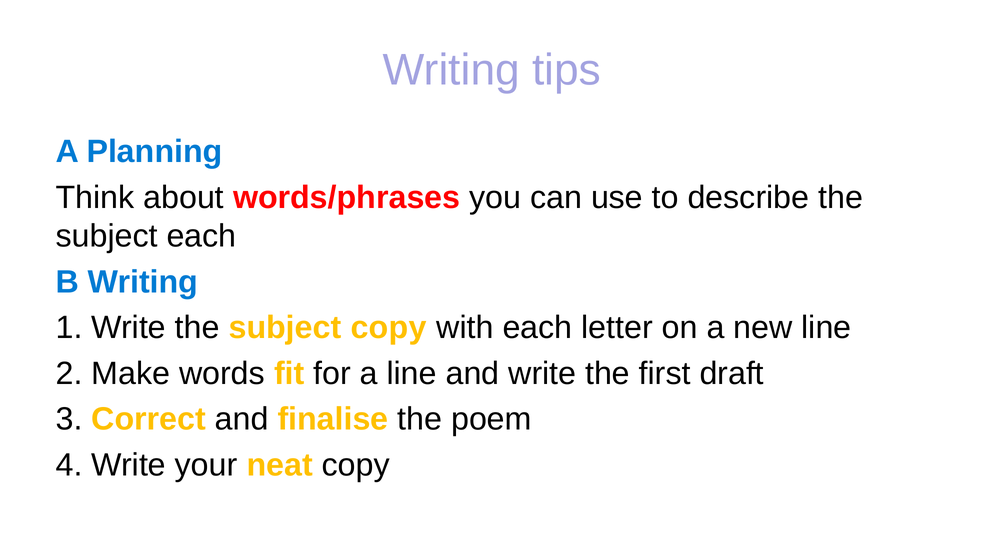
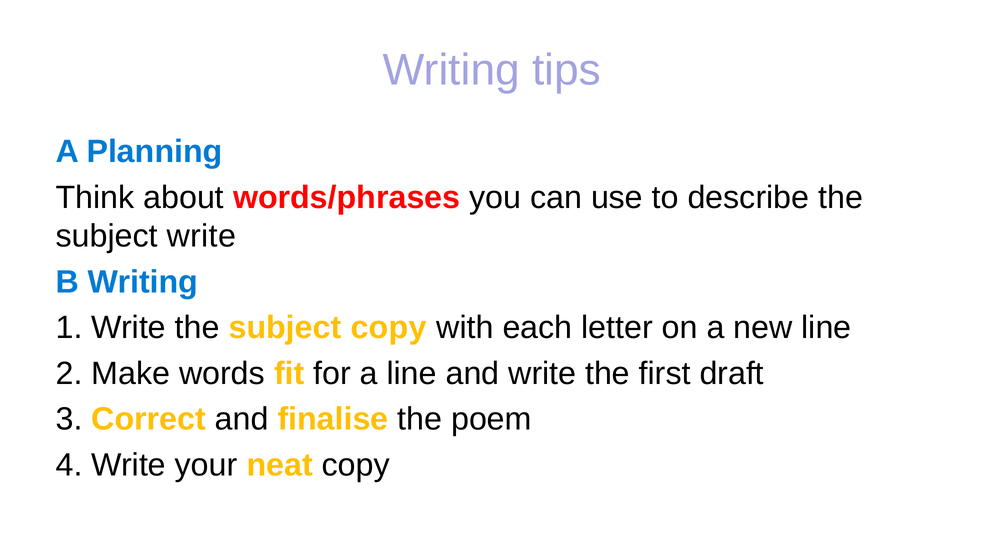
subject each: each -> write (201, 236)
